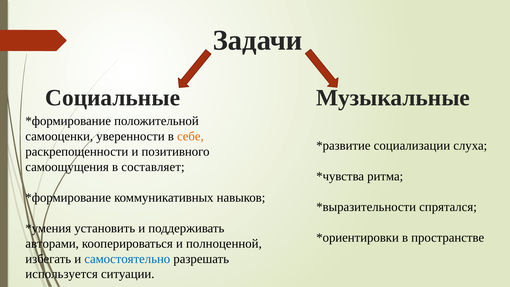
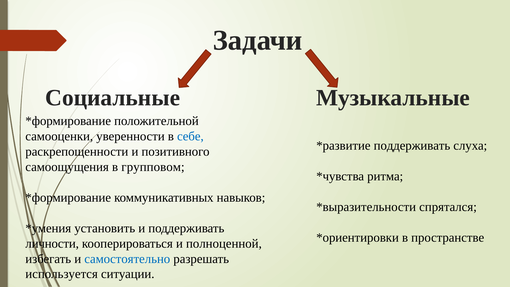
себе colour: orange -> blue (190, 136)
социализации: социализации -> поддерживать (412, 146)
составляет: составляет -> групповом (153, 167)
авторами: авторами -> личности (52, 243)
